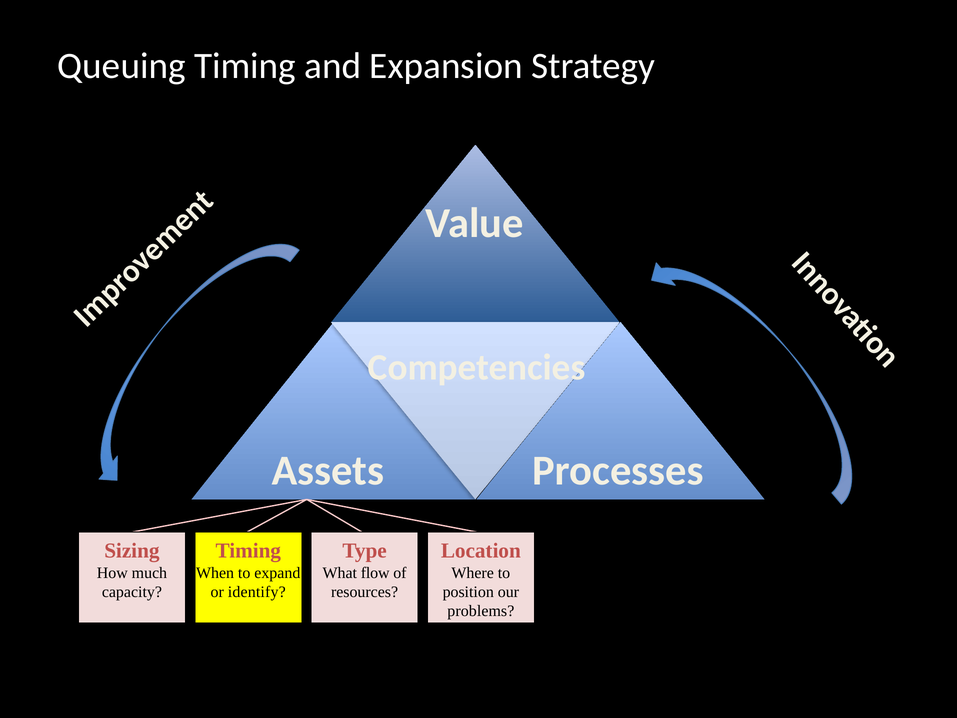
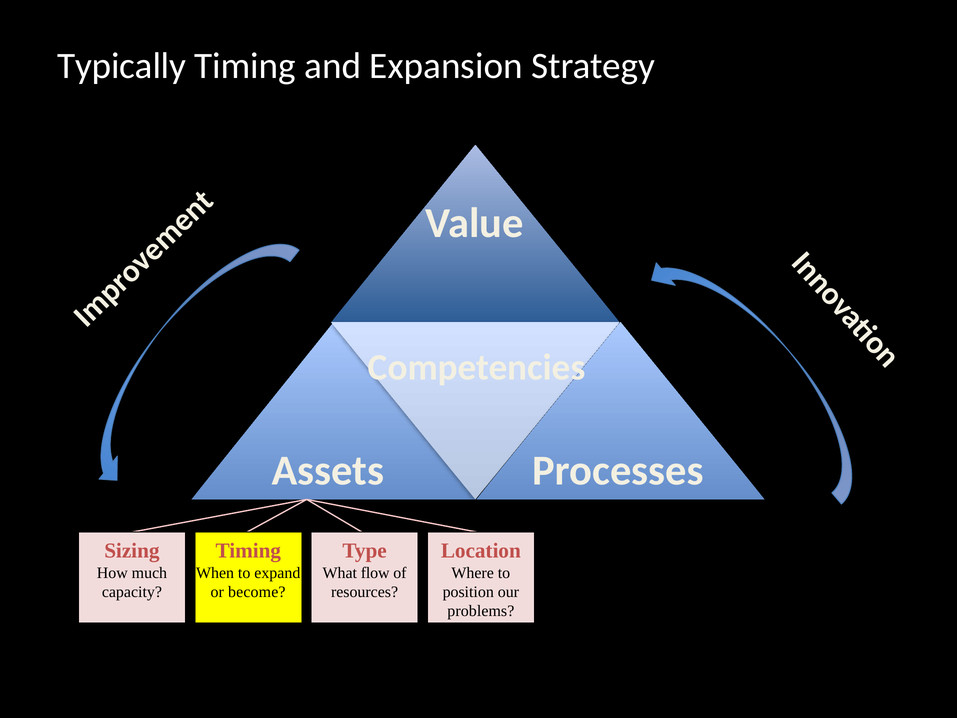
Queuing: Queuing -> Typically (122, 66)
identify: identify -> become (257, 592)
